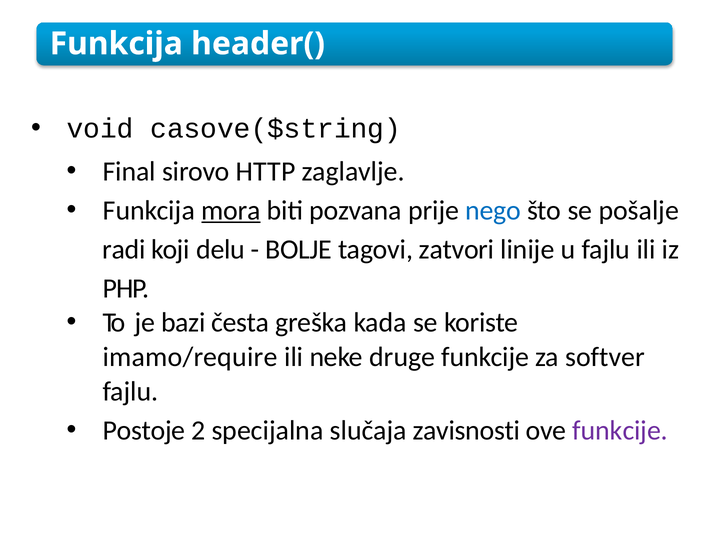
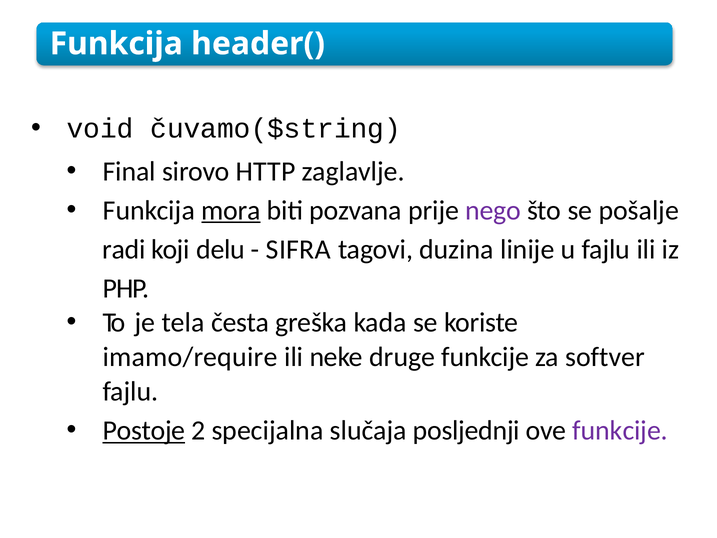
casove($string: casove($string -> čuvamo($string (276, 129)
nego colour: blue -> purple (493, 210)
BOLJE: BOLJE -> SIFRA (298, 249)
zatvori: zatvori -> duzina (456, 249)
bazi: bazi -> tela (183, 323)
Postoje underline: none -> present (144, 430)
zavisnosti: zavisnosti -> posljednji (466, 430)
